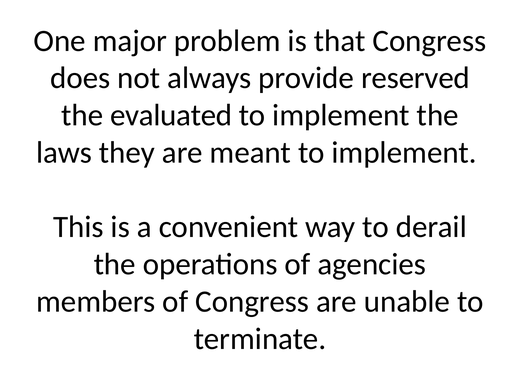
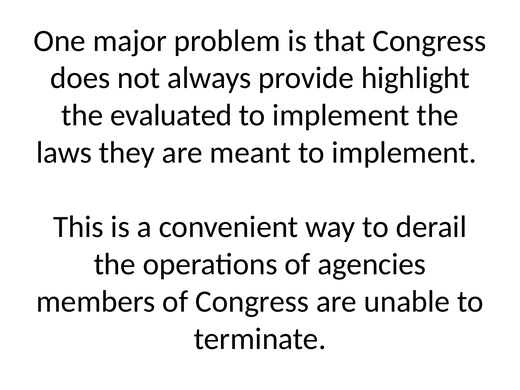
reserved: reserved -> highlight (415, 78)
